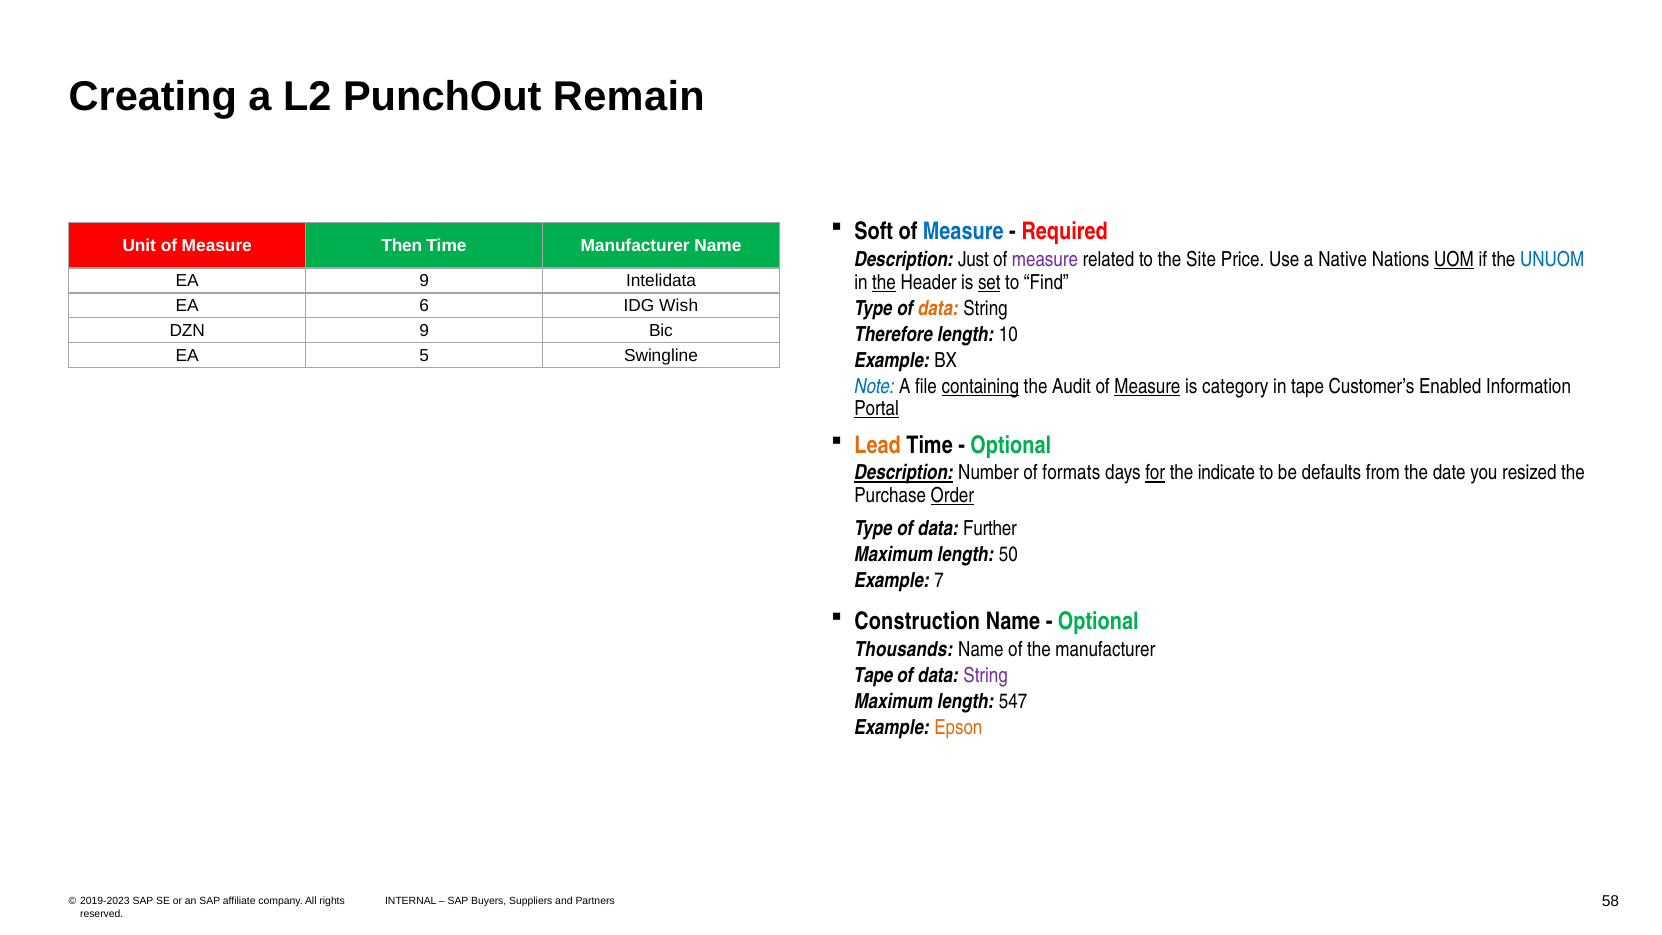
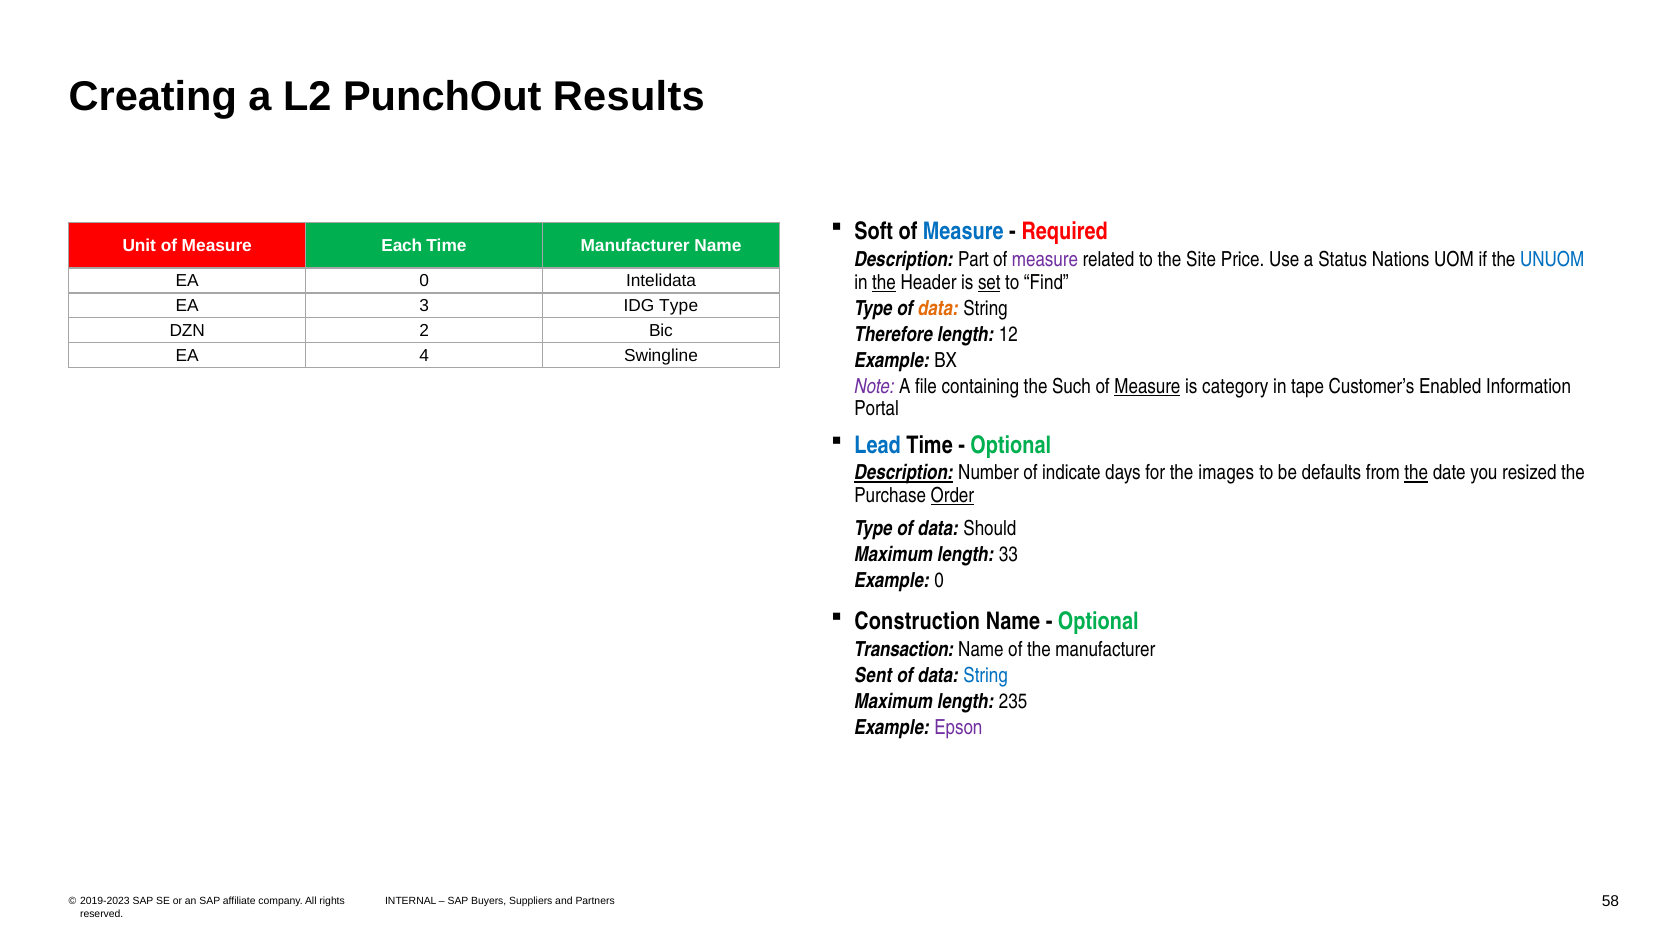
Remain: Remain -> Results (629, 97)
Then: Then -> Each (402, 245)
Just: Just -> Part (973, 260)
Native: Native -> Status (1343, 260)
UOM underline: present -> none (1454, 260)
EA 9: 9 -> 0 (424, 280)
6: 6 -> 3 (424, 305)
IDG Wish: Wish -> Type (679, 305)
DZN 9: 9 -> 2 (424, 330)
10: 10 -> 12 (1008, 334)
5: 5 -> 4 (424, 355)
Note colour: blue -> purple (874, 386)
containing underline: present -> none (980, 386)
Audit: Audit -> Such (1071, 386)
Portal underline: present -> none (877, 409)
Lead colour: orange -> blue (878, 445)
formats: formats -> indicate (1071, 473)
for underline: present -> none (1155, 473)
indicate: indicate -> images (1226, 473)
the underline: none -> present (1416, 473)
Further: Further -> Should (990, 528)
50: 50 -> 33 (1008, 554)
Example 7: 7 -> 0 (939, 580)
Thousands: Thousands -> Transaction (904, 650)
Tape: Tape -> Sent (873, 676)
String colour: purple -> blue (986, 676)
547: 547 -> 235 (1013, 702)
Epson colour: orange -> purple (958, 728)
